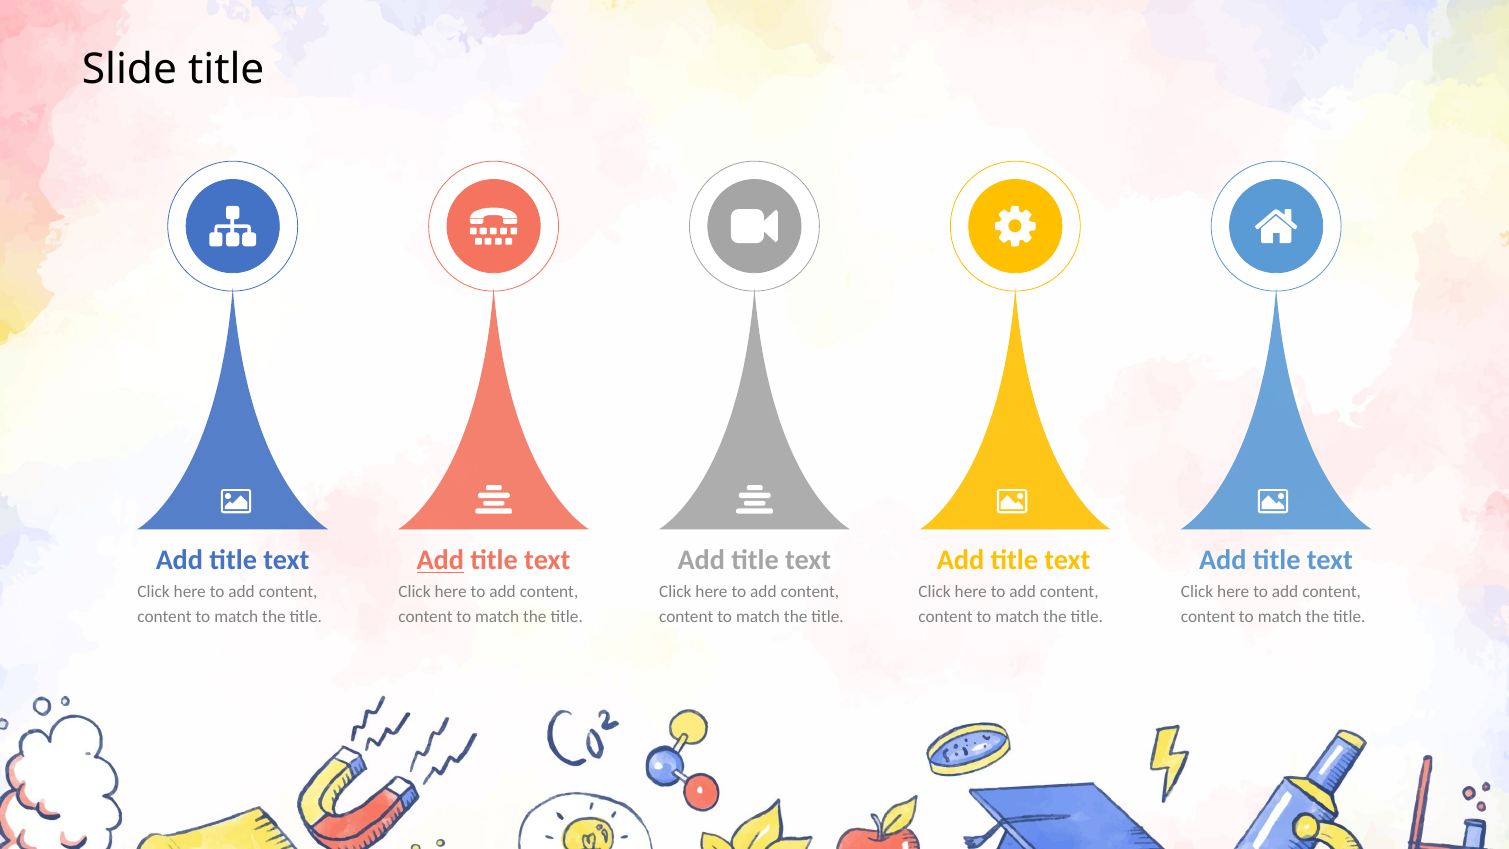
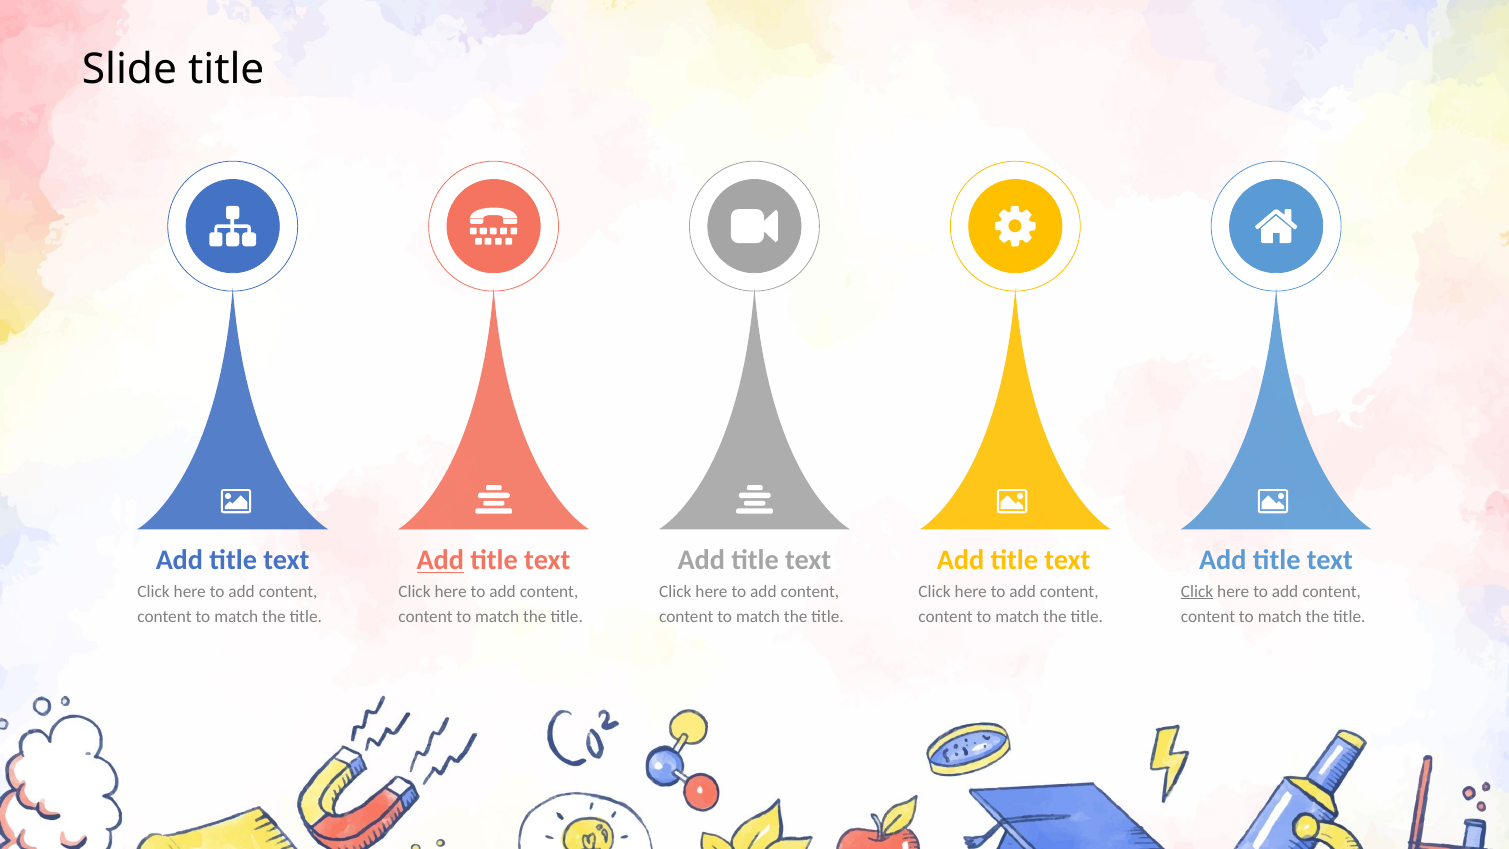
Click underline: none -> present (1197, 591)
